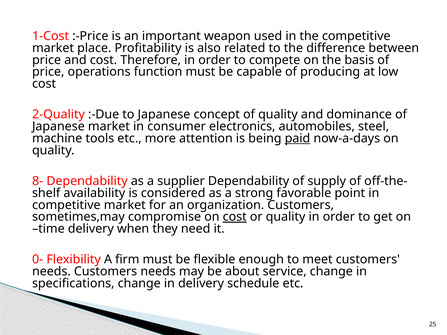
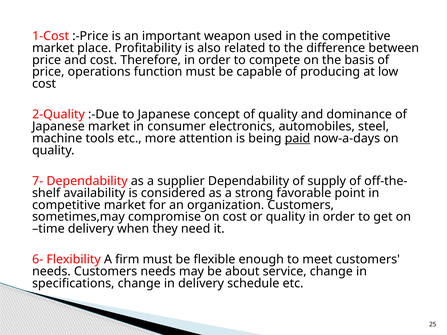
8-: 8- -> 7- (38, 181)
cost underline: present -> none (235, 217)
0-: 0- -> 6- (38, 260)
